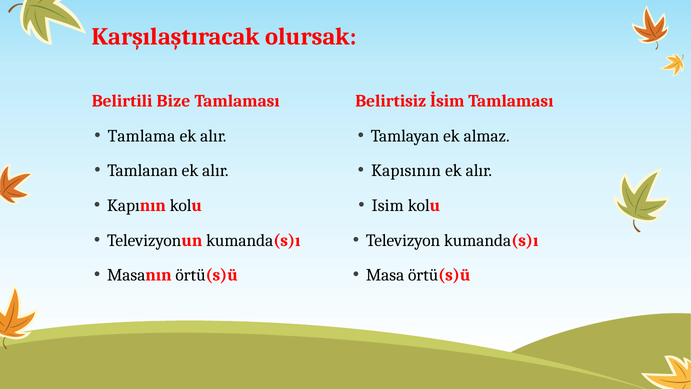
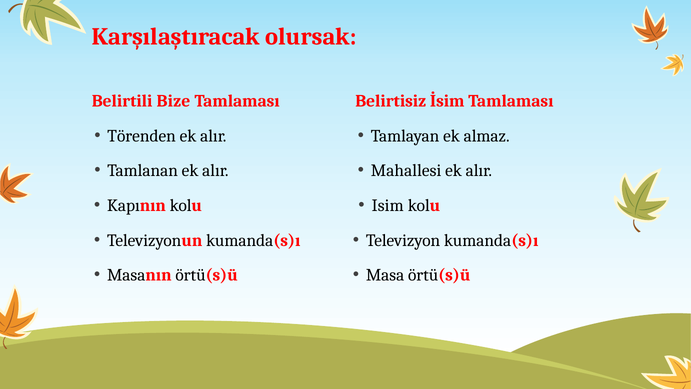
Tamlama: Tamlama -> Törenden (142, 136)
Kapısının: Kapısının -> Mahallesi (406, 171)
